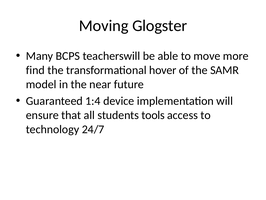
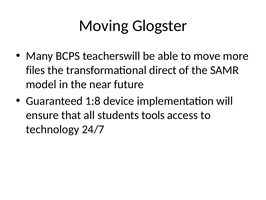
find: find -> files (35, 70)
hover: hover -> direct (163, 70)
1:4: 1:4 -> 1:8 (93, 101)
